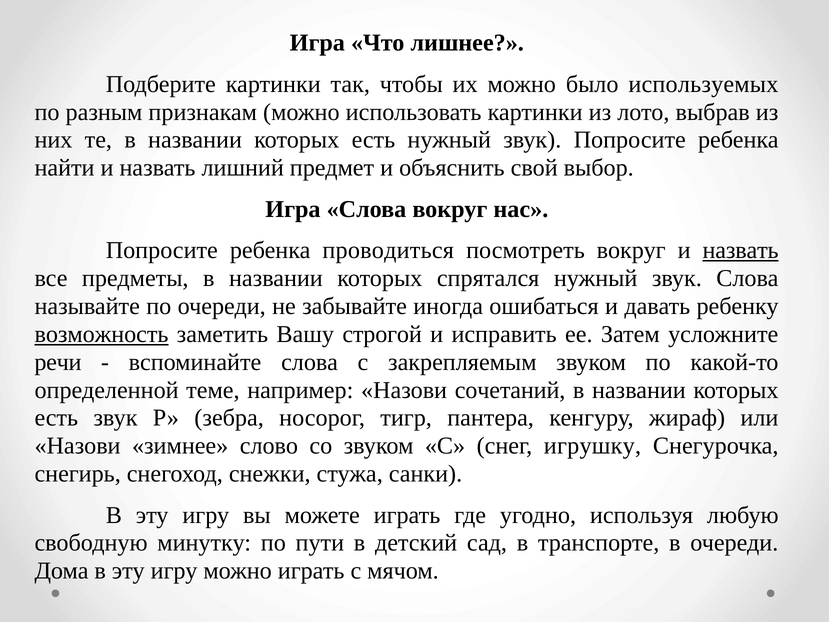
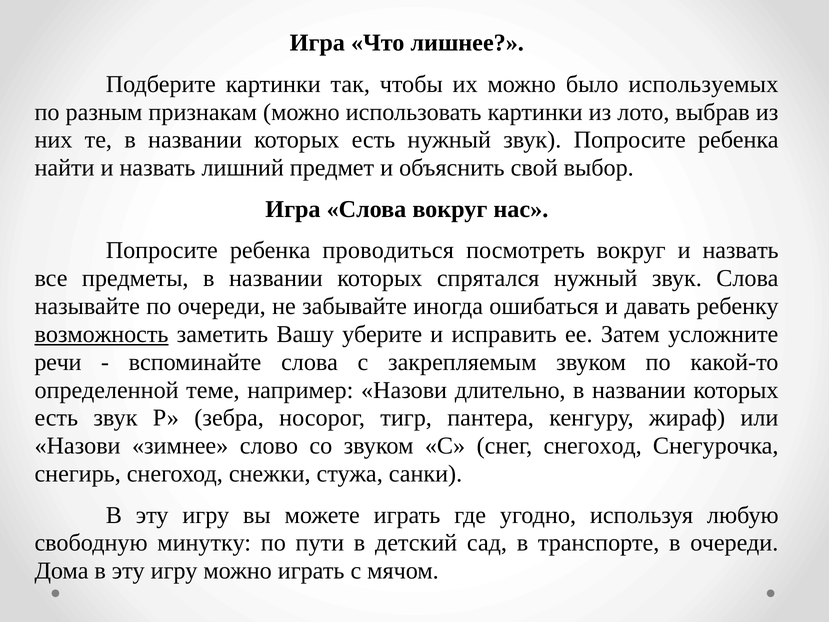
назвать underline: present -> none (741, 250)
строгой: строгой -> уберите (382, 334)
сочетаний: сочетаний -> длительно (510, 390)
снег игрушку: игрушку -> снегоход (593, 446)
